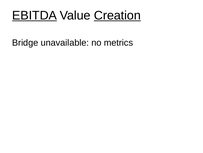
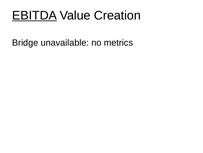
Creation underline: present -> none (117, 15)
